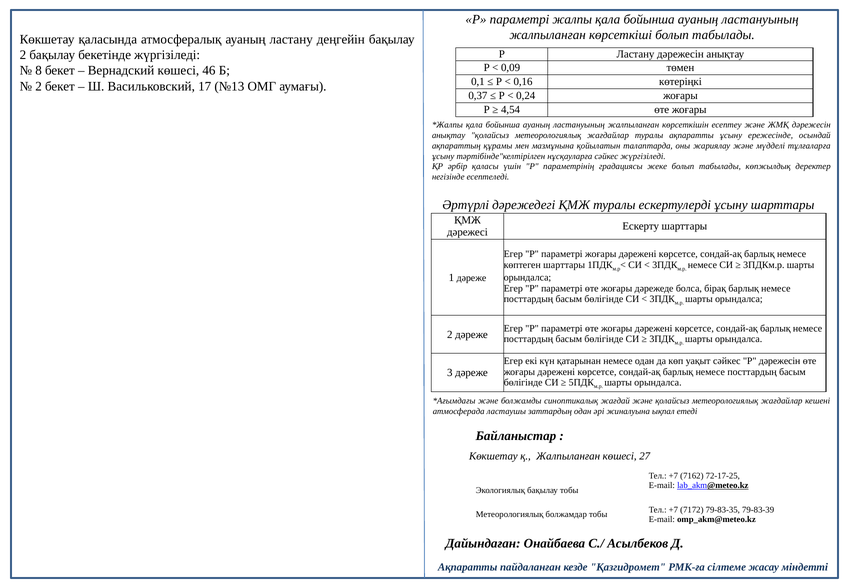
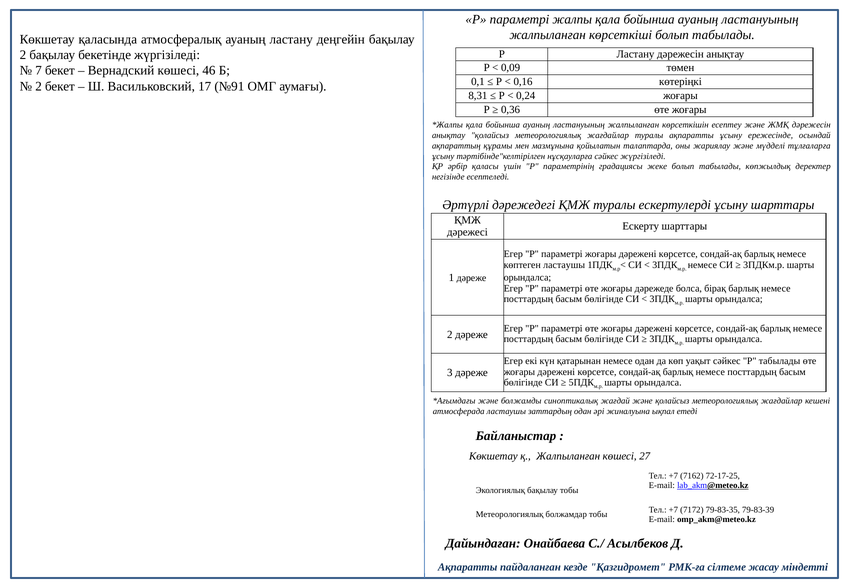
8: 8 -> 7 (39, 71)
№13: №13 -> №91 (229, 86)
0,37: 0,37 -> 8,31 (478, 96)
4,54: 4,54 -> 0,36 (511, 110)
көптеген шарттары: шарттары -> ластаушы (564, 265)
Р дәрежесін: дәрежесін -> табылады (780, 361)
